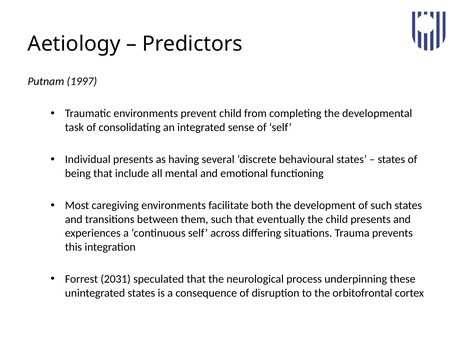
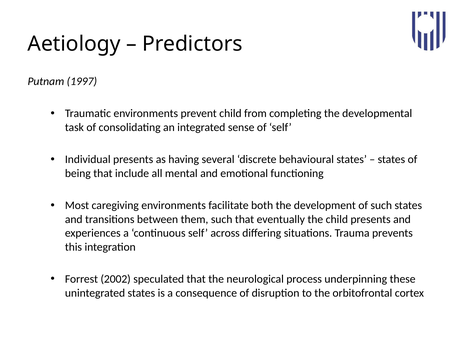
2031: 2031 -> 2002 (116, 279)
